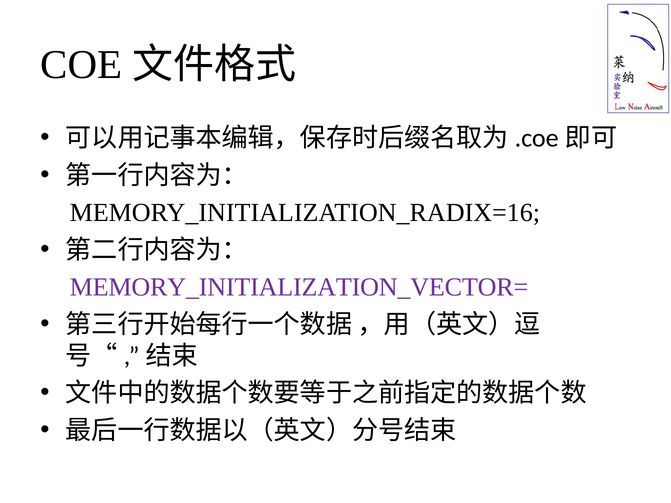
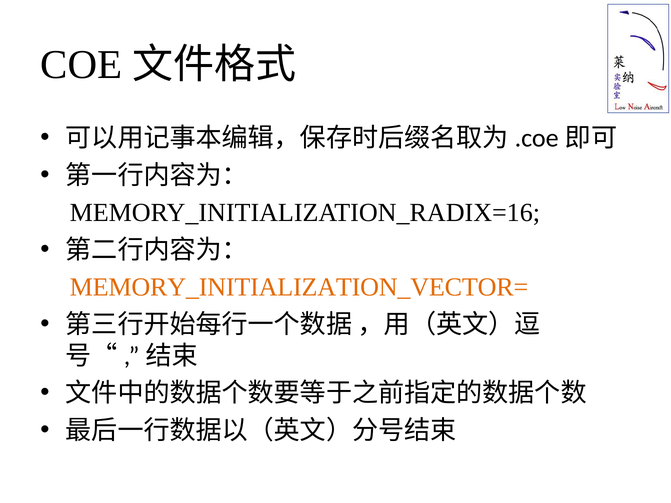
MEMORY_INITIALIZATION_VECTOR= colour: purple -> orange (299, 287)
